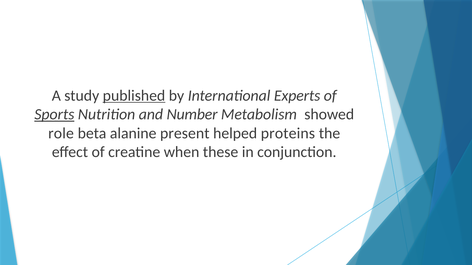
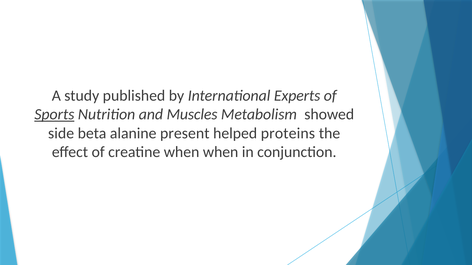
published underline: present -> none (134, 96)
Number: Number -> Muscles (192, 115)
role: role -> side (61, 134)
when these: these -> when (221, 152)
